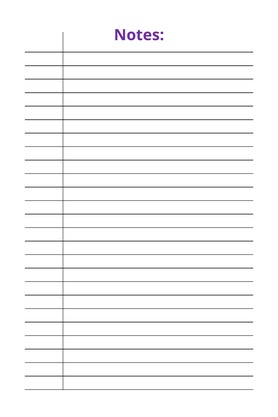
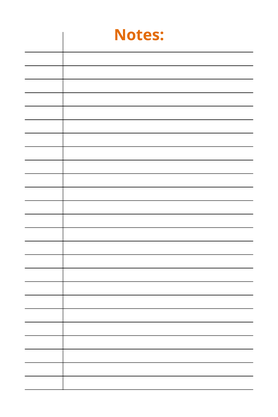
Notes colour: purple -> orange (139, 35)
